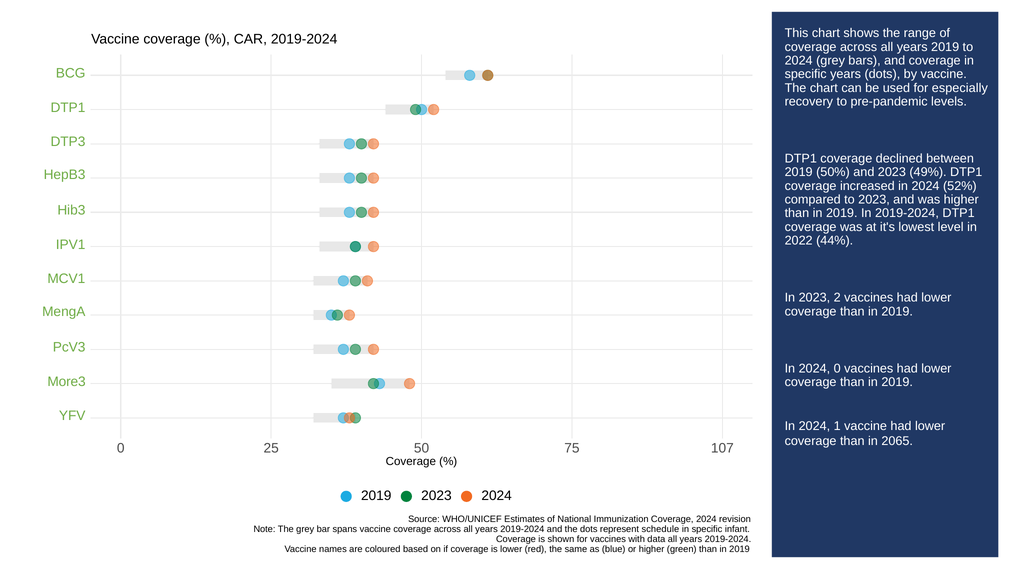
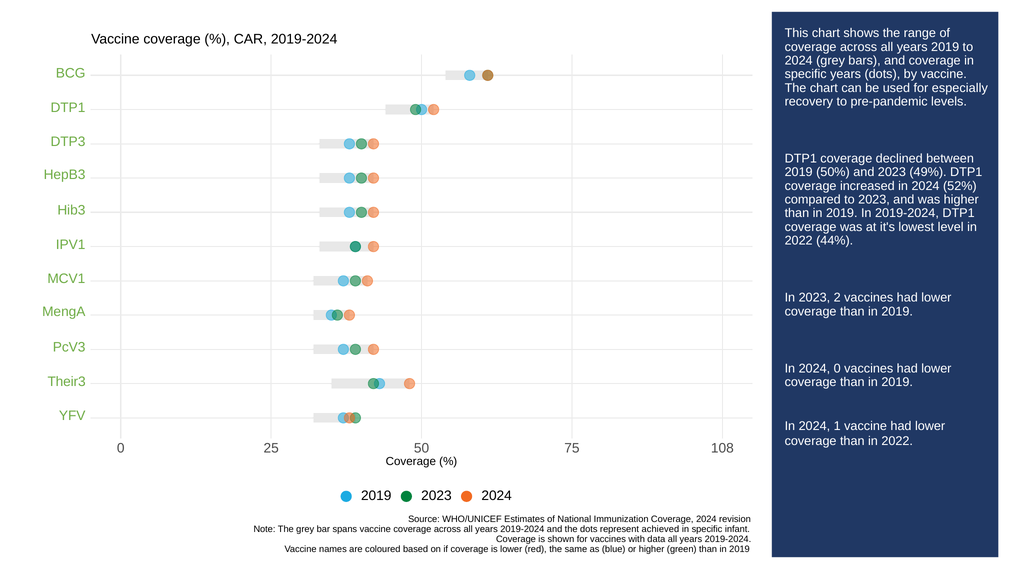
More3: More3 -> Their3 (67, 381)
than in 2065: 2065 -> 2022 (897, 441)
107: 107 -> 108 (722, 448)
schedule: schedule -> achieved (660, 529)
